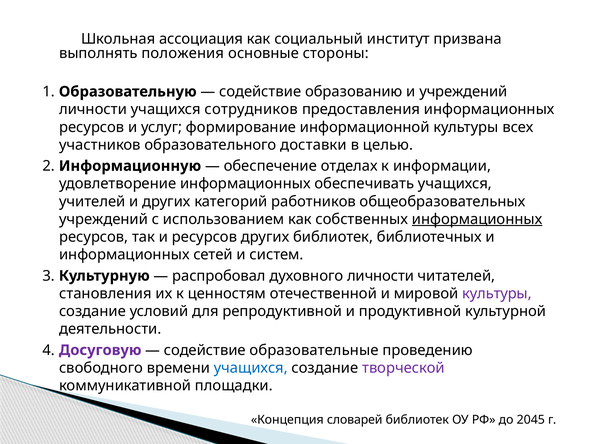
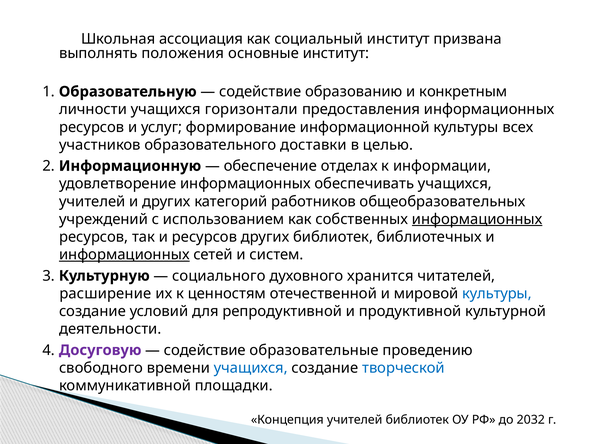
основные стороны: стороны -> институт (336, 53)
и учреждений: учреждений -> конкретным (463, 92)
сотрудников: сотрудников -> горизонтали (251, 109)
информационных underline: none -> present (124, 255)
распробовал: распробовал -> социального (219, 276)
духовного личности: личности -> хранится (380, 276)
становления: становления -> расширение (105, 294)
культуры colour: purple -> blue (497, 294)
творческой colour: purple -> blue (403, 368)
Концепция словарей: словарей -> учителей (355, 420)
2045: 2045 -> 2032 (531, 420)
